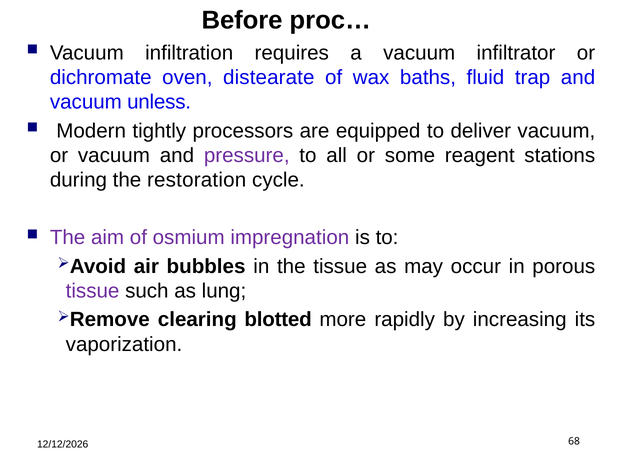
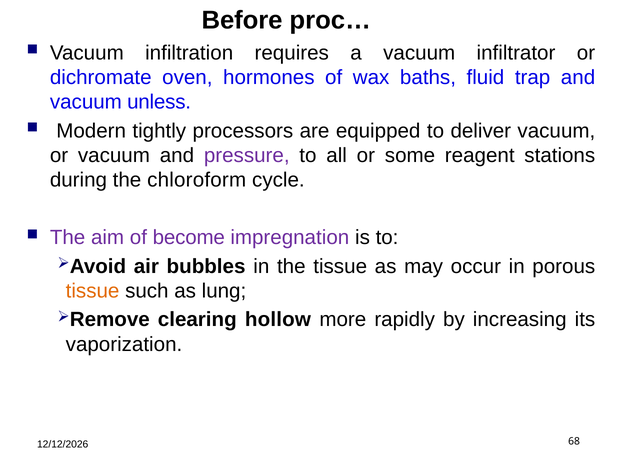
distearate: distearate -> hormones (269, 78)
restoration: restoration -> chloroform (197, 180)
osmium: osmium -> become (189, 238)
tissue colour: purple -> orange (93, 291)
blotted: blotted -> hollow (278, 320)
